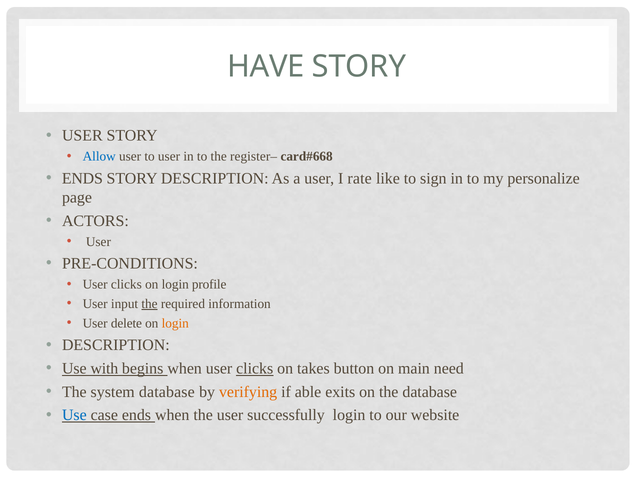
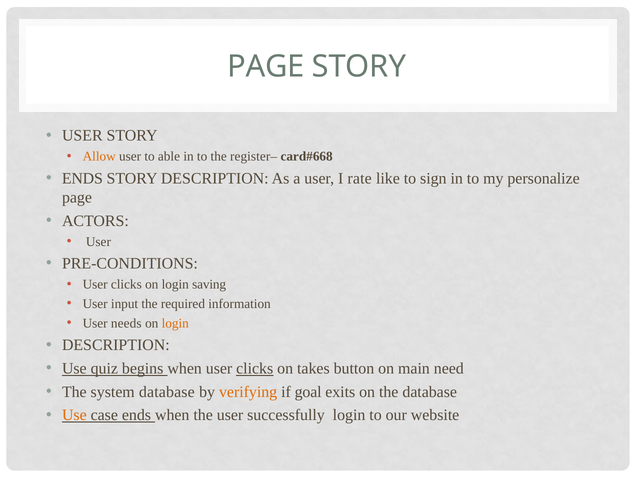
HAVE: HAVE -> PAGE (266, 67)
Allow colour: blue -> orange (99, 157)
to user: user -> able (169, 157)
profile: profile -> saving (209, 284)
the underline: present -> none (150, 304)
delete: delete -> needs (126, 323)
with: with -> quiz (104, 369)
able: able -> goal (308, 392)
Use colour: blue -> orange (74, 415)
